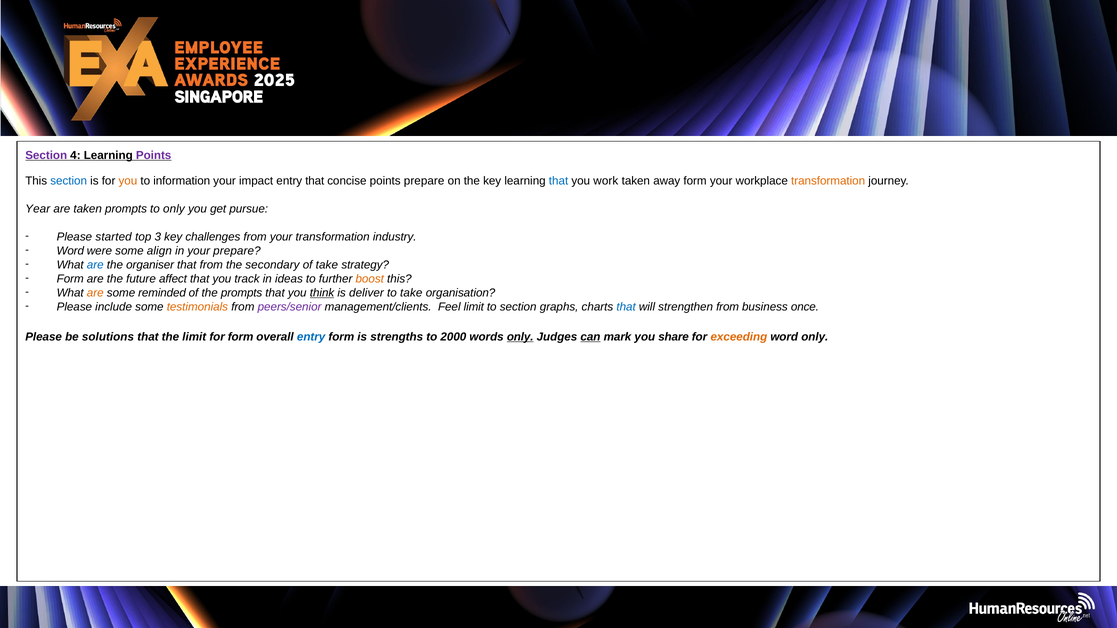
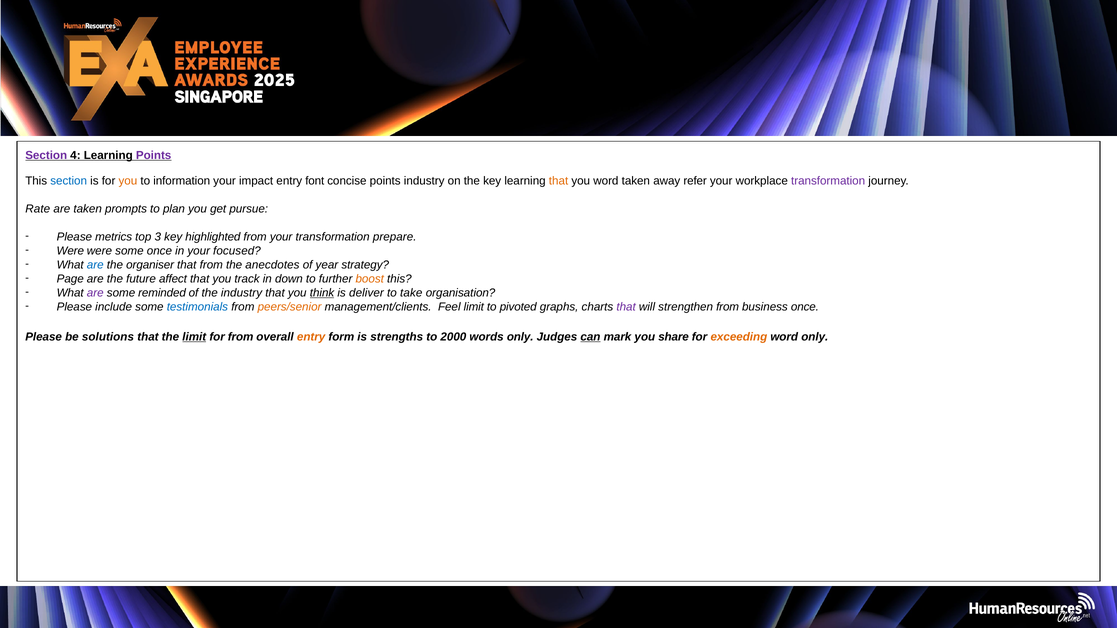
entry that: that -> font (315, 181)
points prepare: prepare -> industry (424, 181)
that colour: blue -> orange (559, 181)
you work: work -> word (606, 181)
away form: form -> refer (695, 181)
transformation colour: orange -> purple (828, 181)
Year: Year -> Rate (38, 209)
to only: only -> plan (174, 209)
started: started -> metrics (114, 237)
challenges: challenges -> highlighted (213, 237)
industry: industry -> prepare (395, 237)
Word: Word -> Were (70, 251)
some align: align -> once (159, 251)
your prepare: prepare -> focused (237, 251)
secondary: secondary -> anecdotes (272, 265)
of take: take -> year (327, 265)
Form: Form -> Page (70, 279)
ideas: ideas -> down (289, 279)
are colour: orange -> purple (95, 293)
the prompts: prompts -> industry (242, 293)
testimonials colour: orange -> blue (197, 307)
peers/senior colour: purple -> orange (290, 307)
to section: section -> pivoted (518, 307)
that colour: blue -> purple (626, 307)
limit underline: none -> present (194, 337)
for form: form -> from (241, 337)
entry colour: blue -> orange (311, 337)
only underline: present -> none (520, 337)
